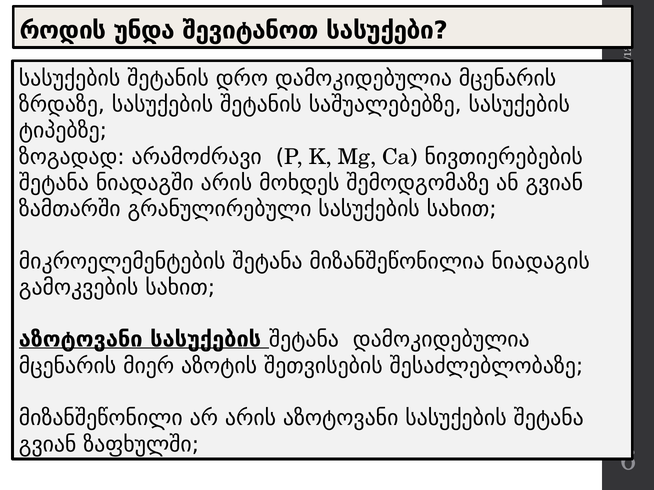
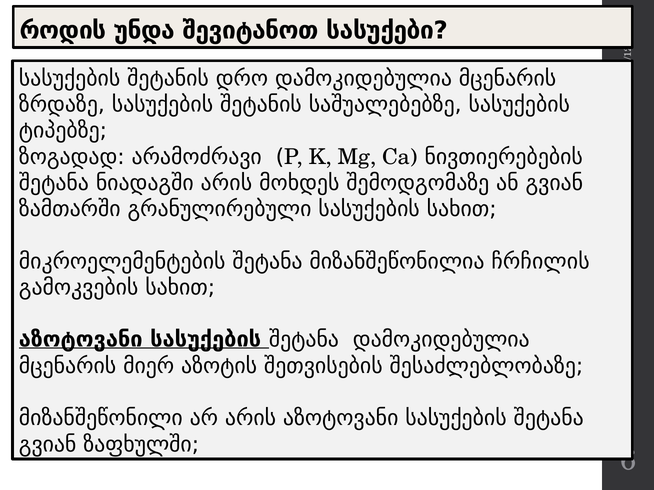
ნიადაგის: ნიადაგის -> ჩრჩილის (541, 262)
